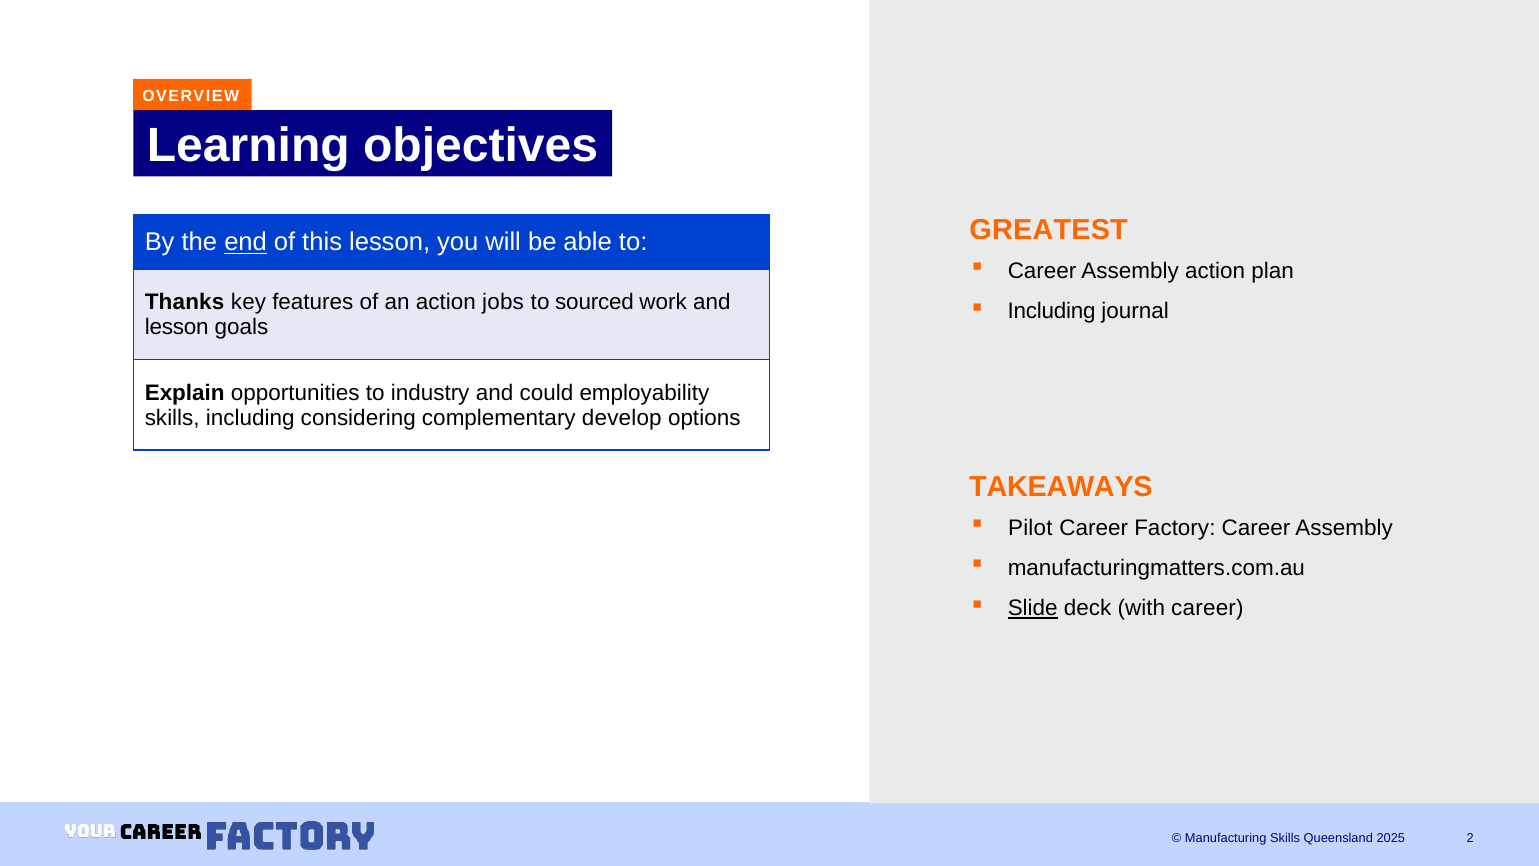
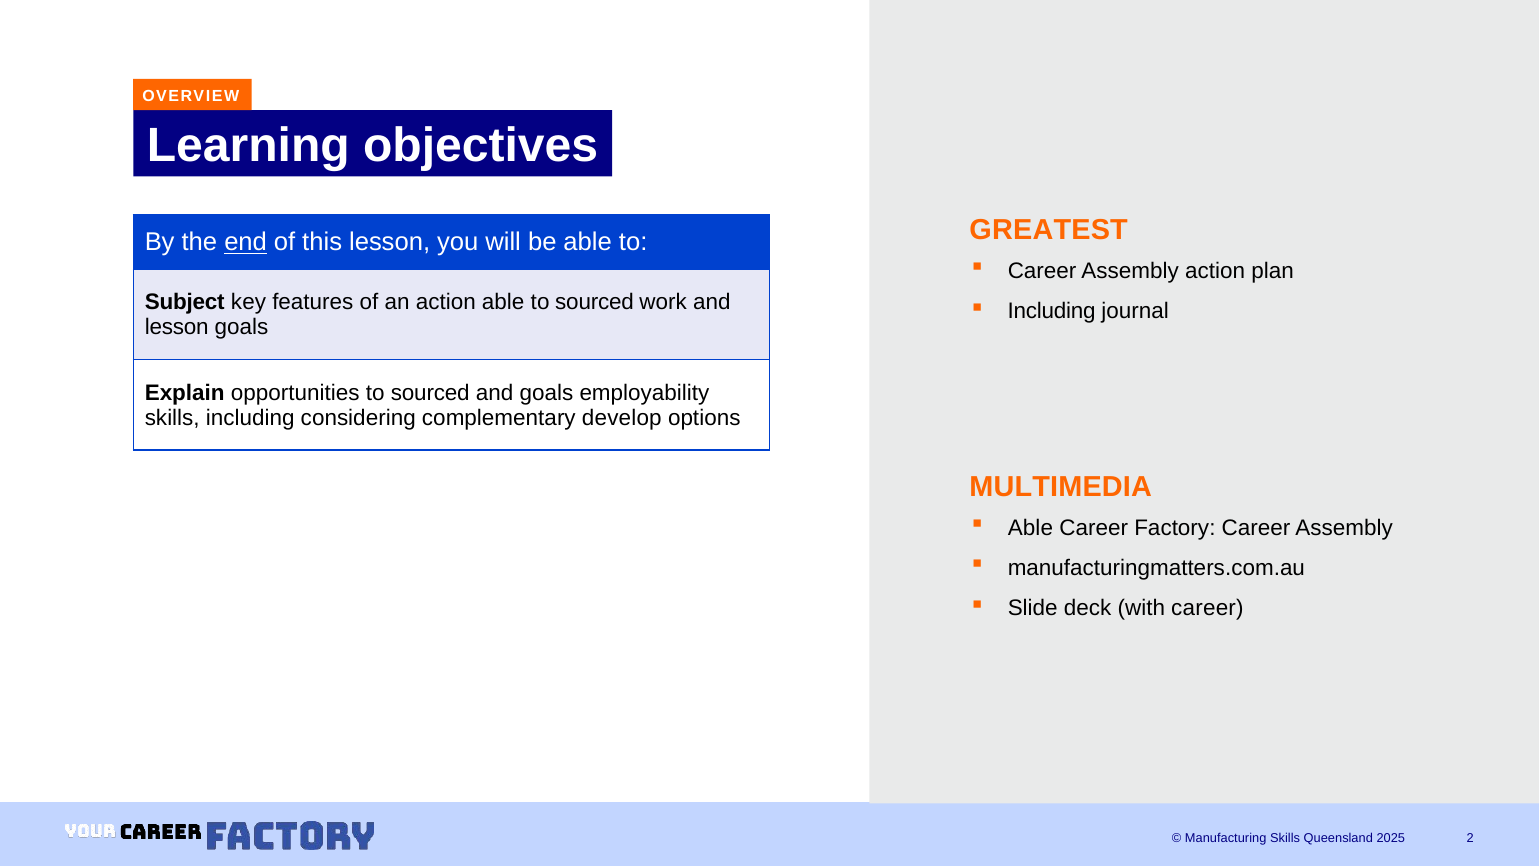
Thanks: Thanks -> Subject (185, 302)
action jobs: jobs -> able (503, 302)
opportunities to industry: industry -> sourced (430, 392)
and could: could -> goals (546, 392)
TAKEAWAYS: TAKEAWAYS -> MULTIMEDIA (1061, 487)
Pilot: Pilot -> Able (1030, 528)
Slide underline: present -> none (1033, 608)
